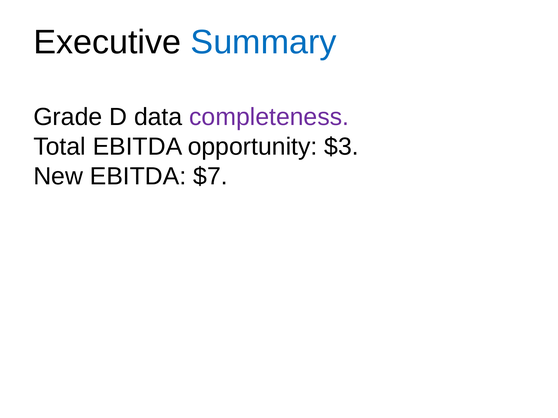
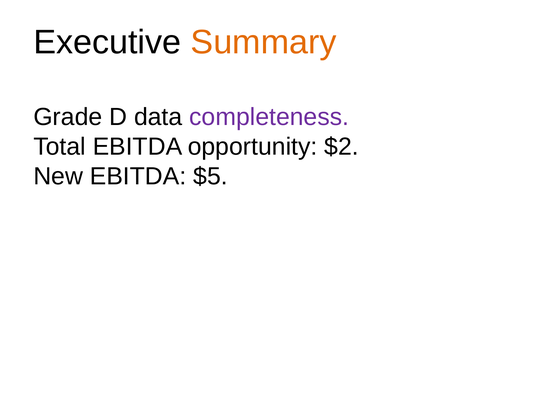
Summary colour: blue -> orange (264, 42)
$3: $3 -> $2 (341, 147)
$7: $7 -> $5 (211, 177)
